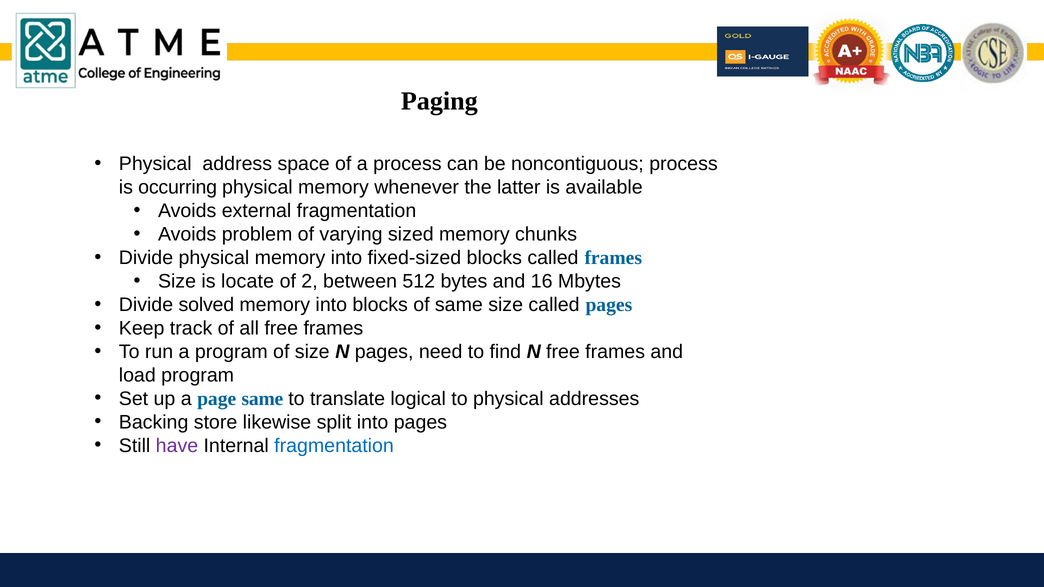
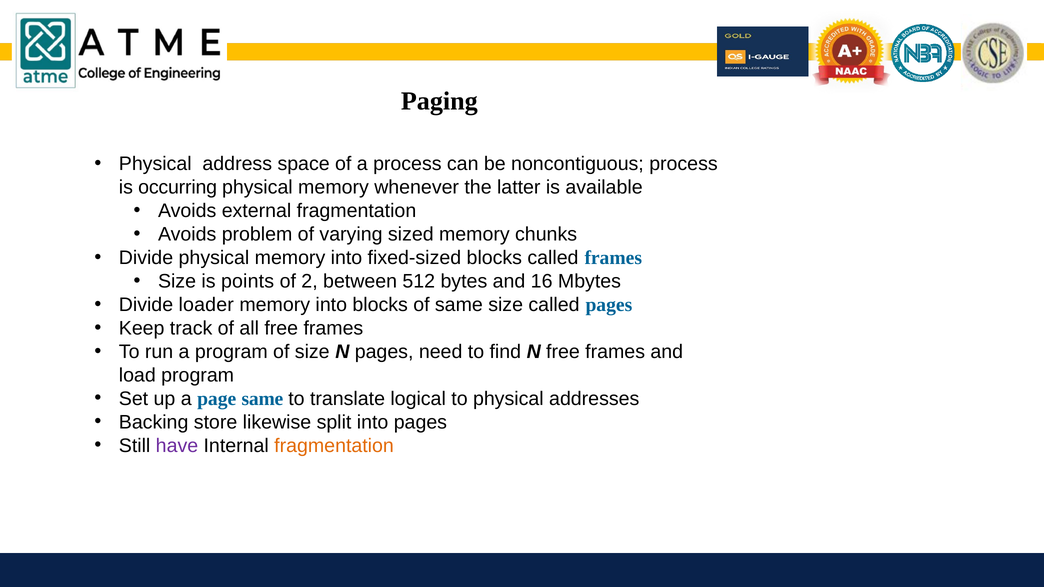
locate: locate -> points (248, 281)
solved: solved -> loader (206, 305)
fragmentation colour: blue -> orange (334, 446)
